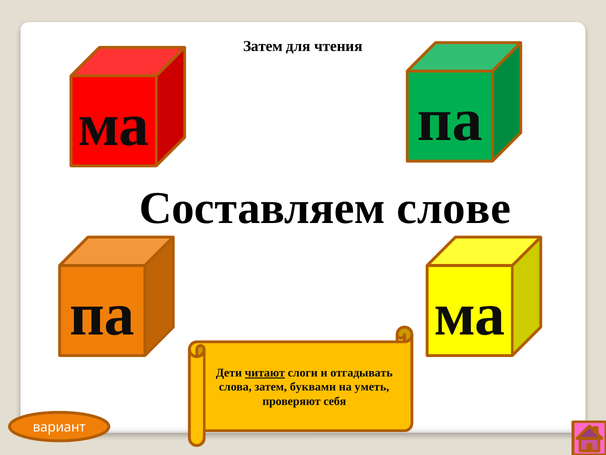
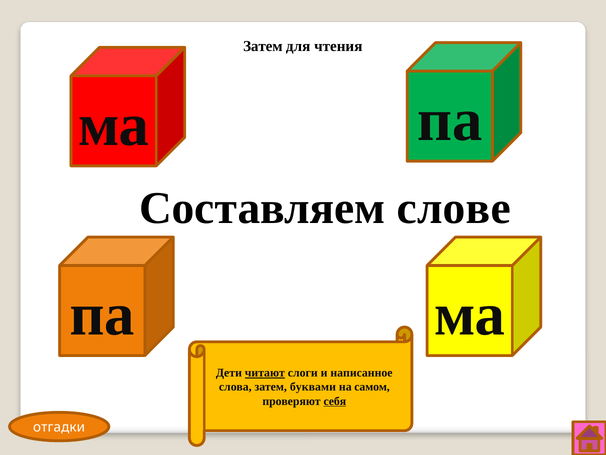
отгадывать: отгадывать -> написанное (361, 372)
уметь: уметь -> самом (372, 387)
себя underline: none -> present (335, 401)
вариант: вариант -> отгадки (59, 427)
